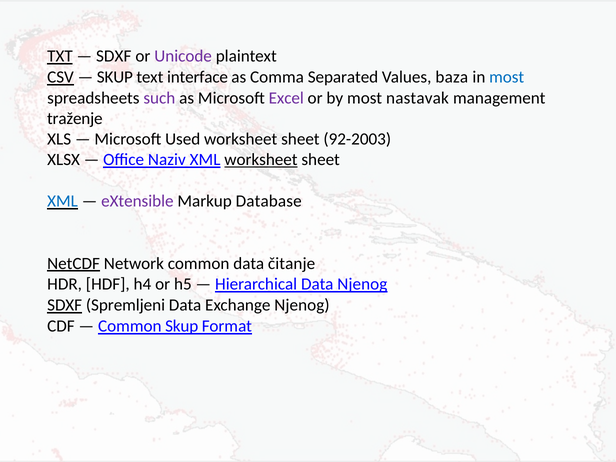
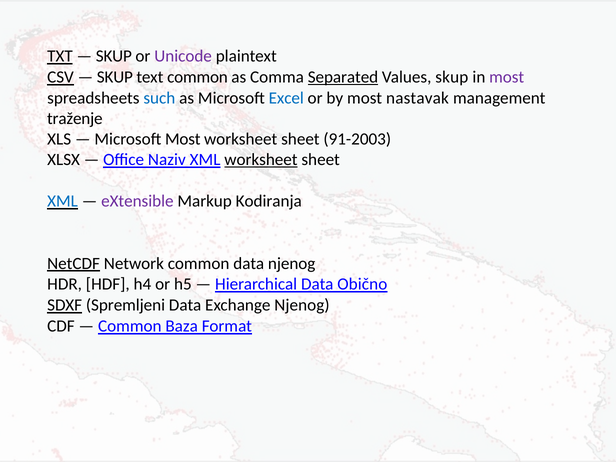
SDXF: SDXF -> SKUP (114, 56)
text interface: interface -> common (197, 77)
Separated underline: none -> present (343, 77)
Values baza: baza -> skup (452, 77)
most colour: blue -> purple (507, 77)
such colour: purple -> blue (159, 98)
Excel colour: purple -> blue (286, 98)
Microsoft Used: Used -> Most (183, 139)
92-2003: 92-2003 -> 91-2003 (357, 139)
Database: Database -> Kodiranja (269, 201)
data čitanje: čitanje -> njenog (292, 263)
Data Njenog: Njenog -> Obično (362, 284)
Common Skup: Skup -> Baza (182, 326)
